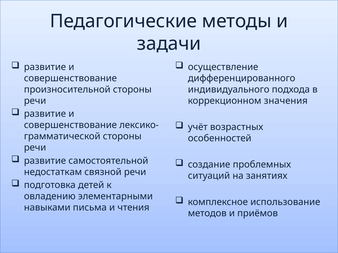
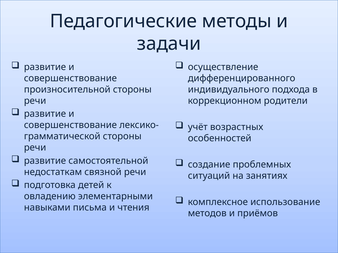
значения: значения -> родители (286, 101)
